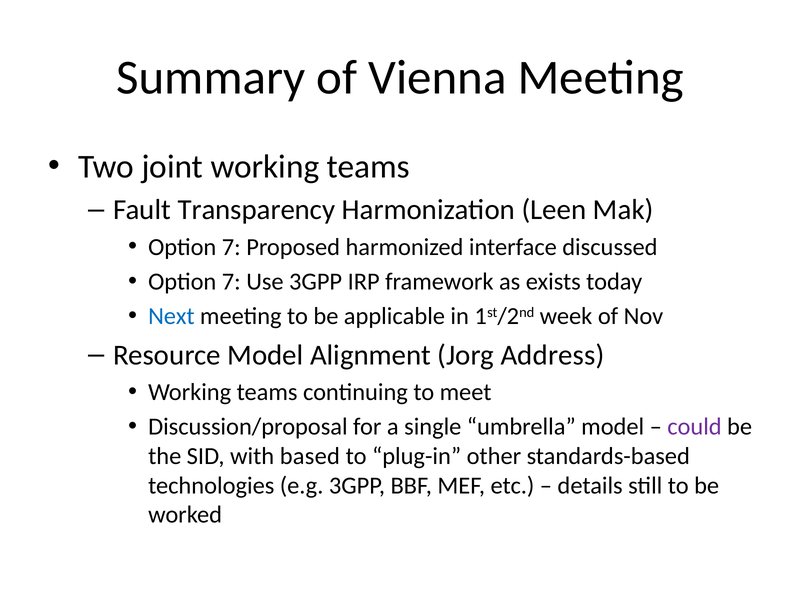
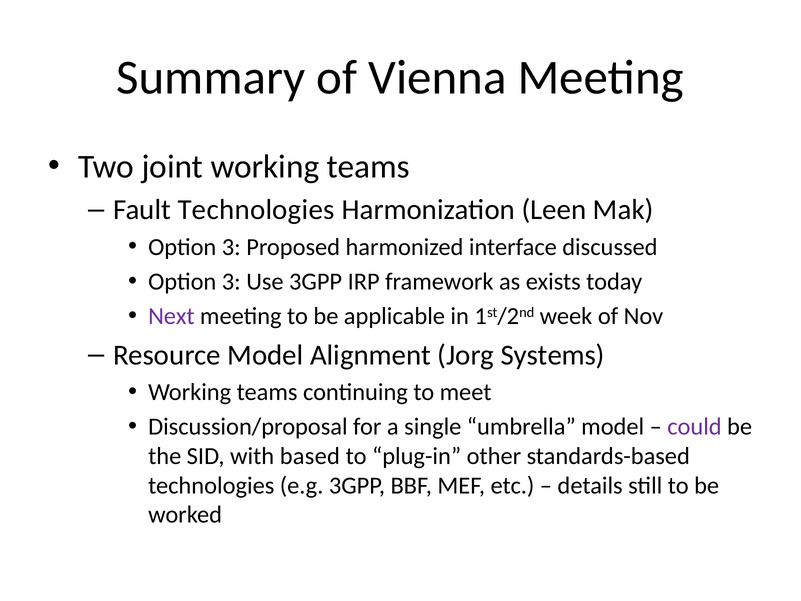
Fault Transparency: Transparency -> Technologies (256, 210)
7: 7 -> 3 (231, 247)
7: 7 -> 3 (231, 282)
Next colour: blue -> purple (171, 316)
Address: Address -> Systems (553, 355)
